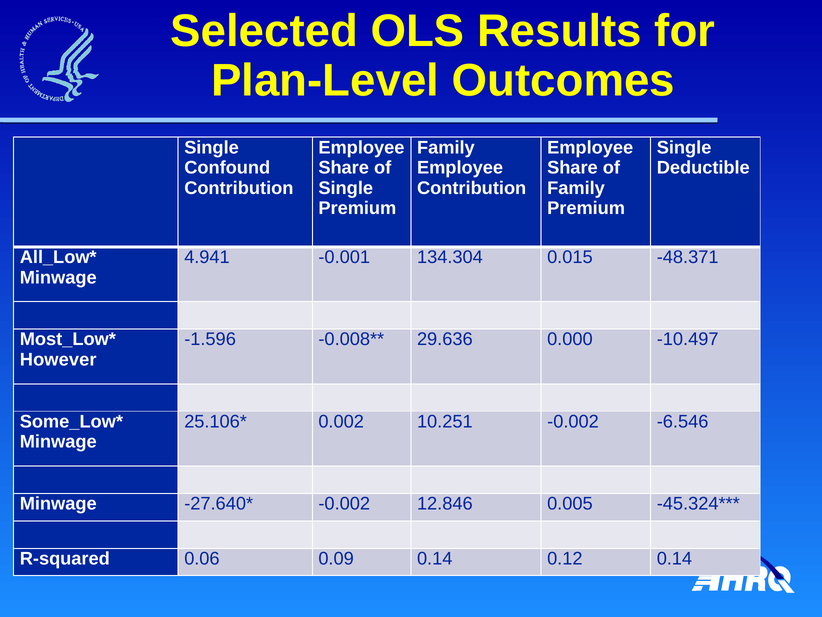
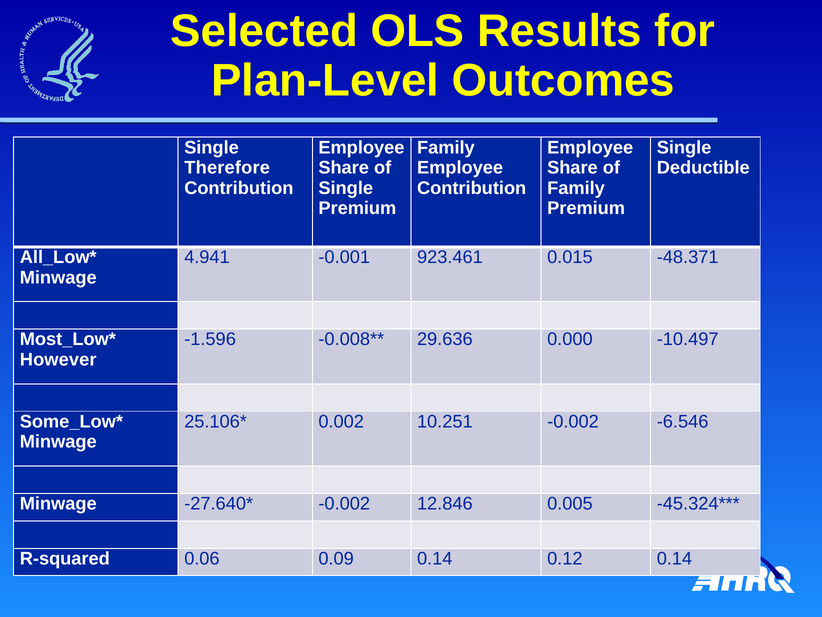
Confound: Confound -> Therefore (227, 168)
134.304: 134.304 -> 923.461 (450, 257)
